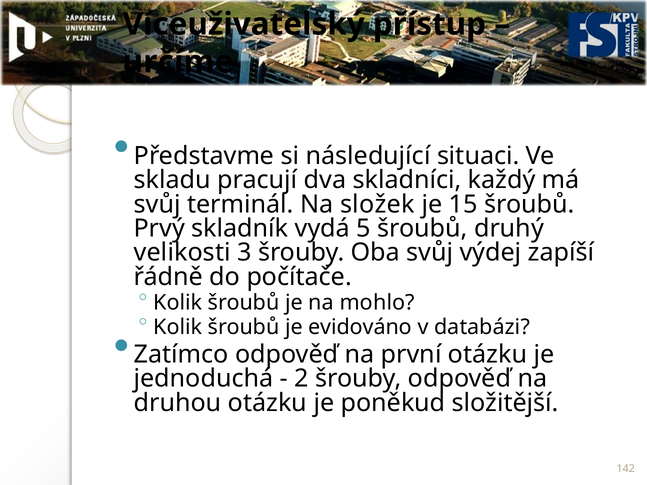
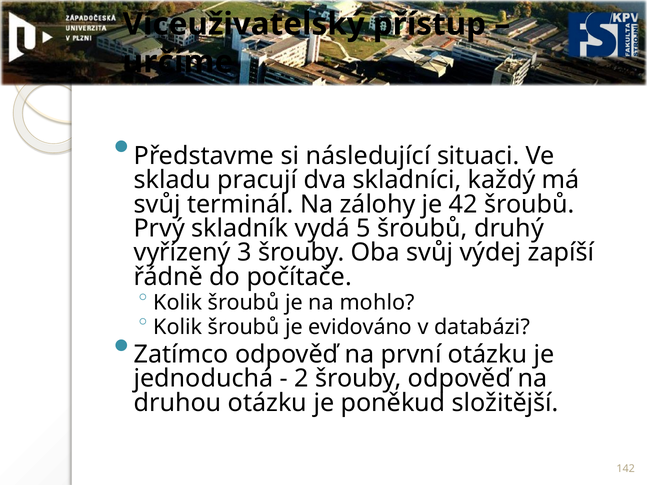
složek: složek -> zálohy (378, 204)
15: 15 -> 42 (463, 204)
velikosti: velikosti -> vyřízený (182, 253)
